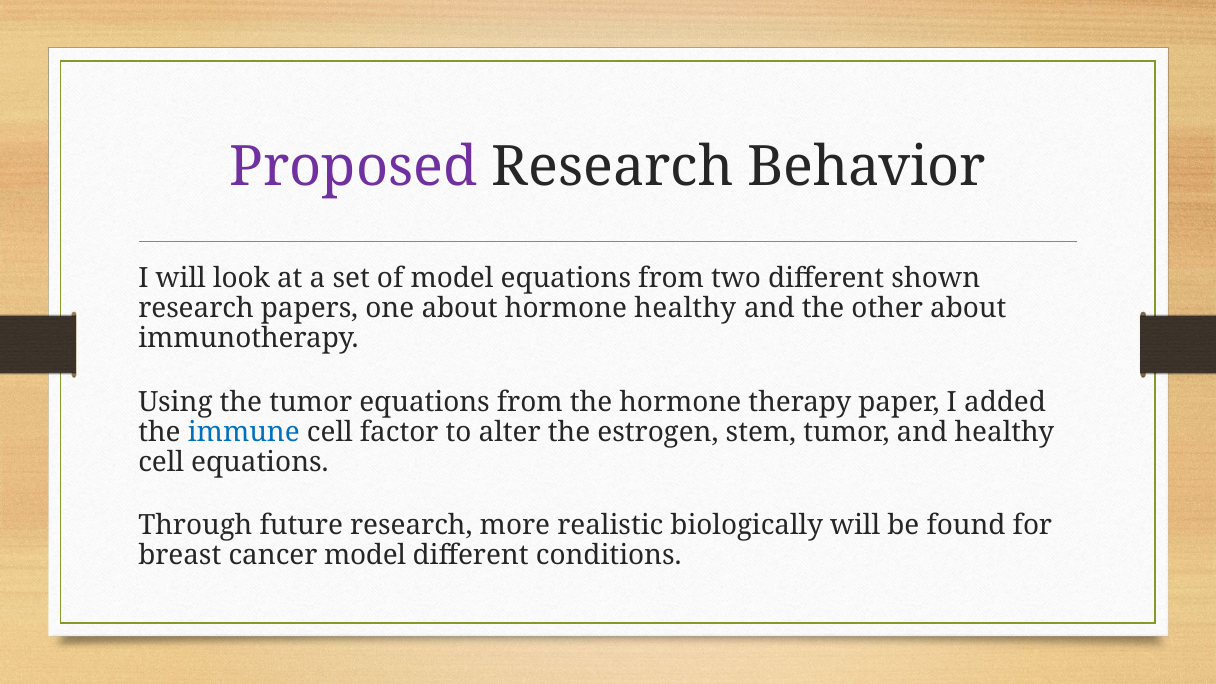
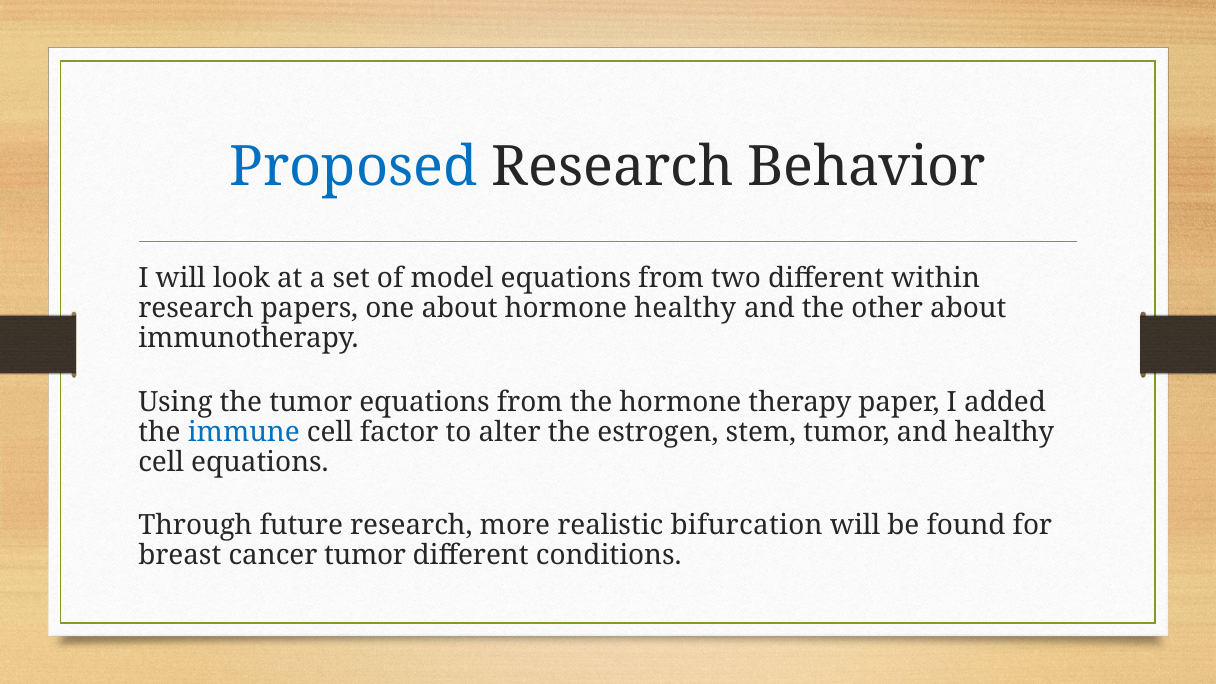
Proposed colour: purple -> blue (354, 167)
shown: shown -> within (936, 278)
biologically: biologically -> bifurcation (747, 526)
cancer model: model -> tumor (365, 556)
